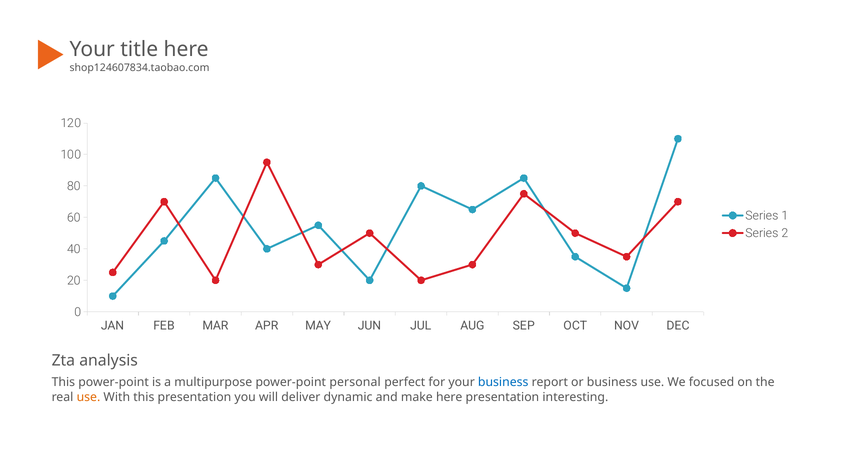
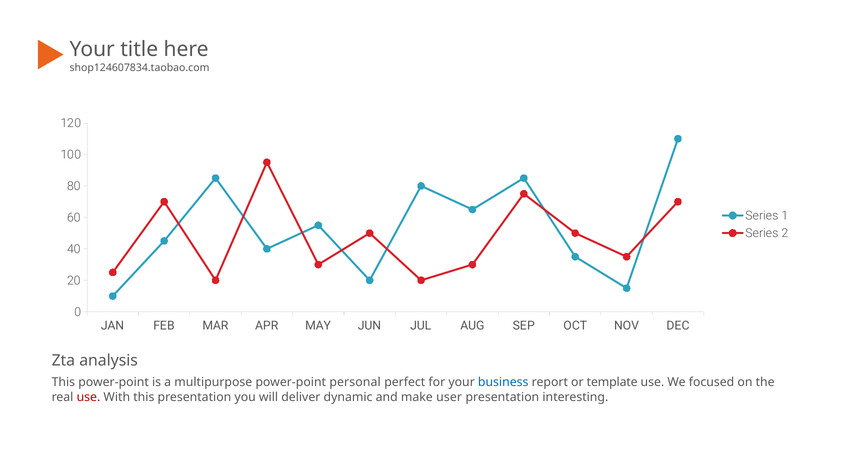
or business: business -> template (612, 382)
use colour: orange -> red (88, 397)
make here: here -> user (449, 397)
